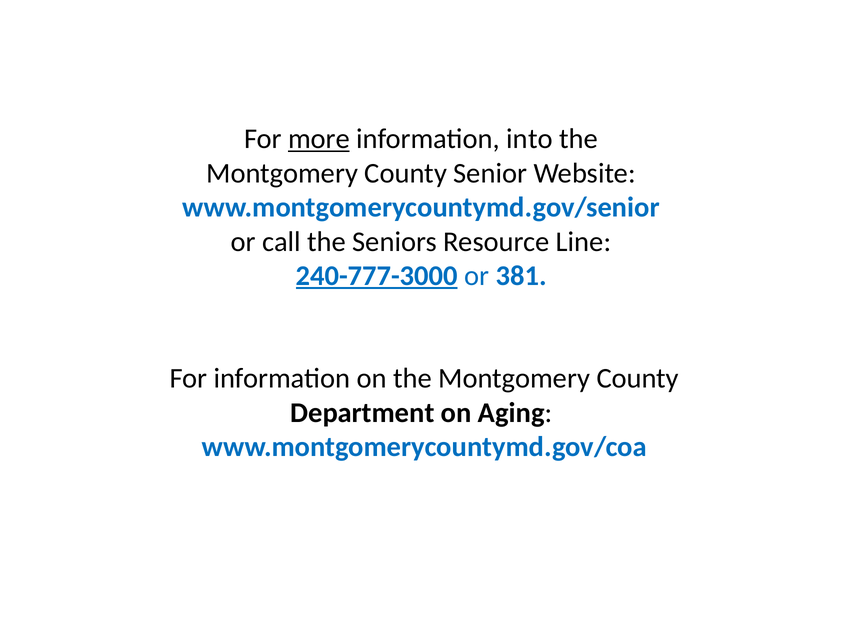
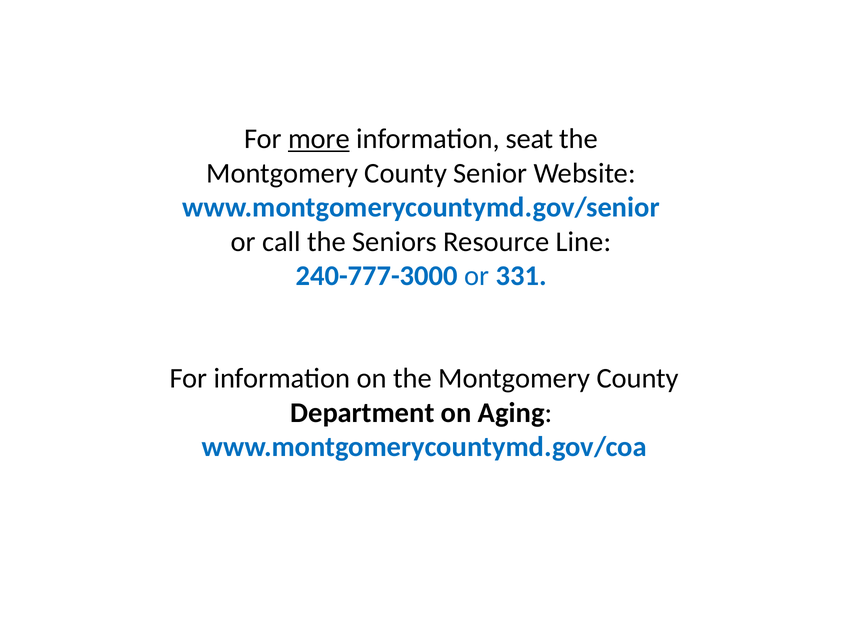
into: into -> seat (530, 139)
240-777-3000 underline: present -> none (377, 276)
381: 381 -> 331 (521, 276)
